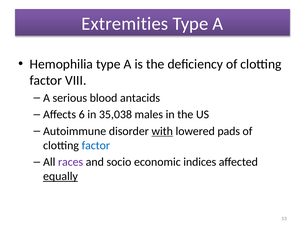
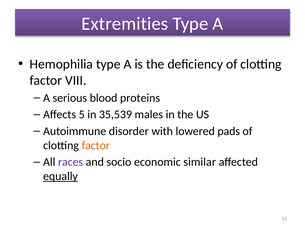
antacids: antacids -> proteins (140, 98)
6: 6 -> 5 (82, 114)
35,038: 35,038 -> 35,539 (115, 114)
with underline: present -> none (162, 131)
factor colour: blue -> orange (96, 145)
indices: indices -> similar (200, 162)
